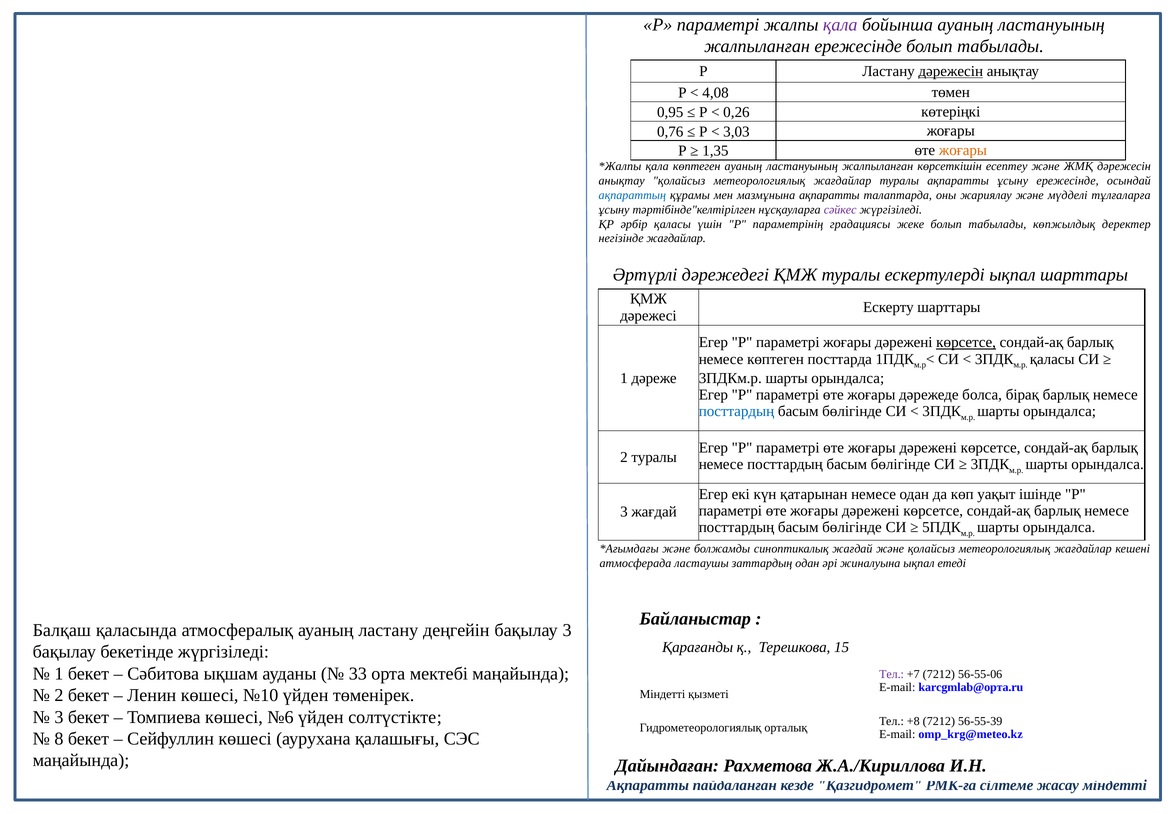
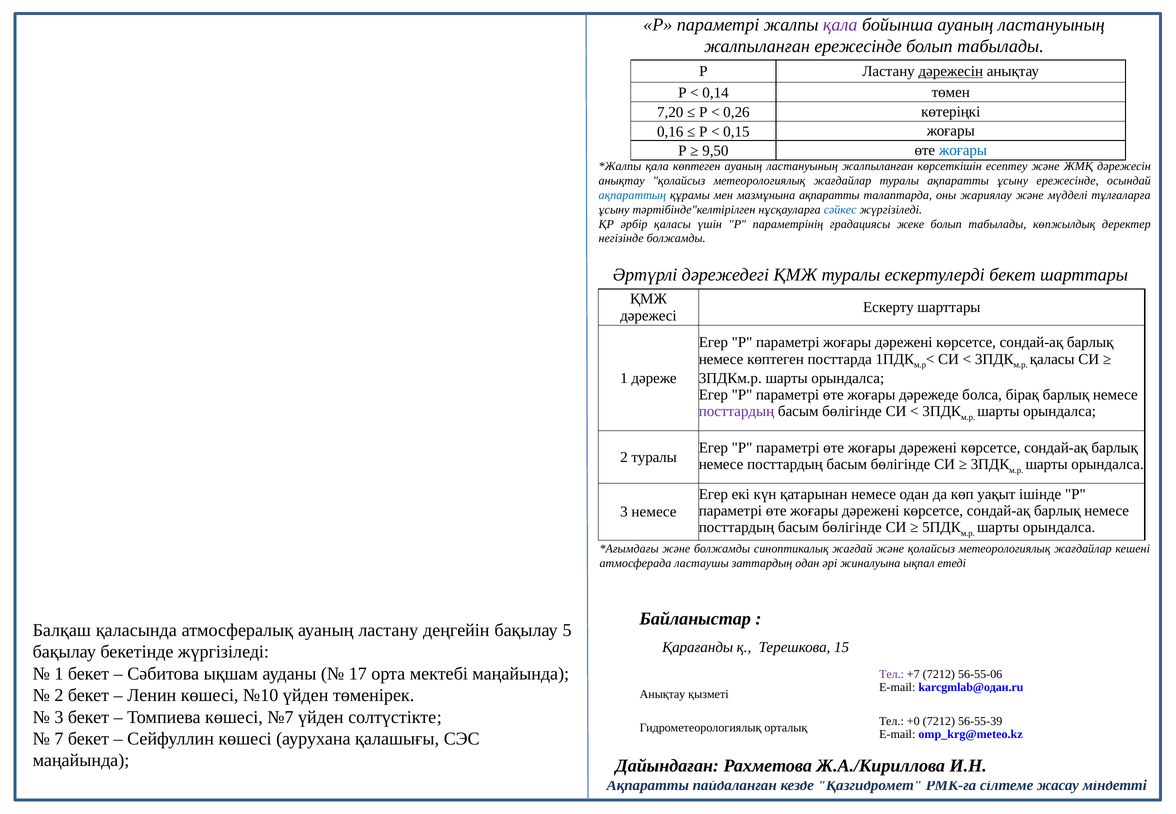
4,08: 4,08 -> 0,14 (716, 93)
0,95: 0,95 -> 7,20 (670, 112)
0,76: 0,76 -> 0,16 (670, 132)
3,03: 3,03 -> 0,15 (736, 132)
1,35: 1,35 -> 9,50 (715, 151)
жоғары colour: orange -> blue (963, 150)
сәйкес colour: purple -> blue (840, 210)
негізінде жағдайлар: жағдайлар -> болжамды (676, 239)
ескертулерді ықпал: ықпал -> бекет (1012, 275)
көрсетсе underline: present -> none (966, 343)
посттардың colour: blue -> purple (737, 411)
3 жағдай: жағдай -> немесе (654, 512)
бақылау 3: 3 -> 5 (567, 630)
33: 33 -> 17 (358, 674)
karcgmlab@орта.ru: karcgmlab@орта.ru -> karcgmlab@одан.ru (971, 688)
Міндетті: Міндетті -> Анықтау (662, 694)
№6: №6 -> №7 (280, 717)
+8: +8 -> +0 (913, 721)
8: 8 -> 7 (59, 739)
